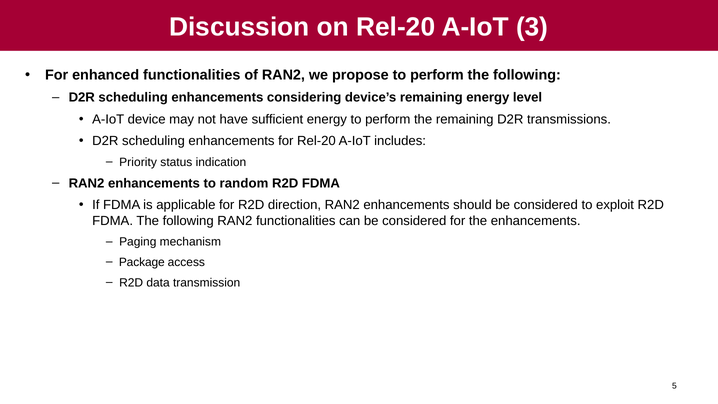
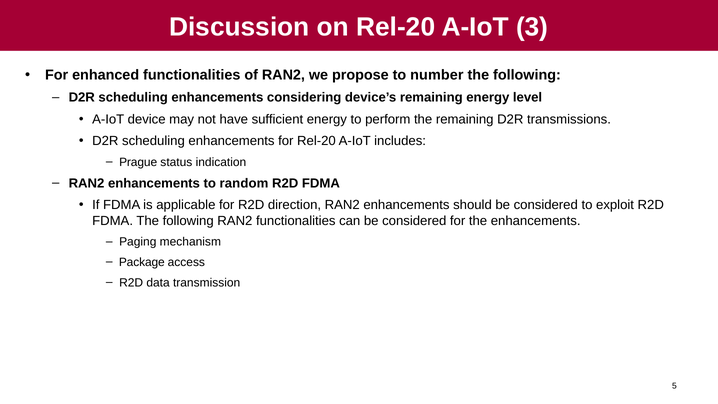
propose to perform: perform -> number (437, 75)
Priority: Priority -> Prague (138, 162)
